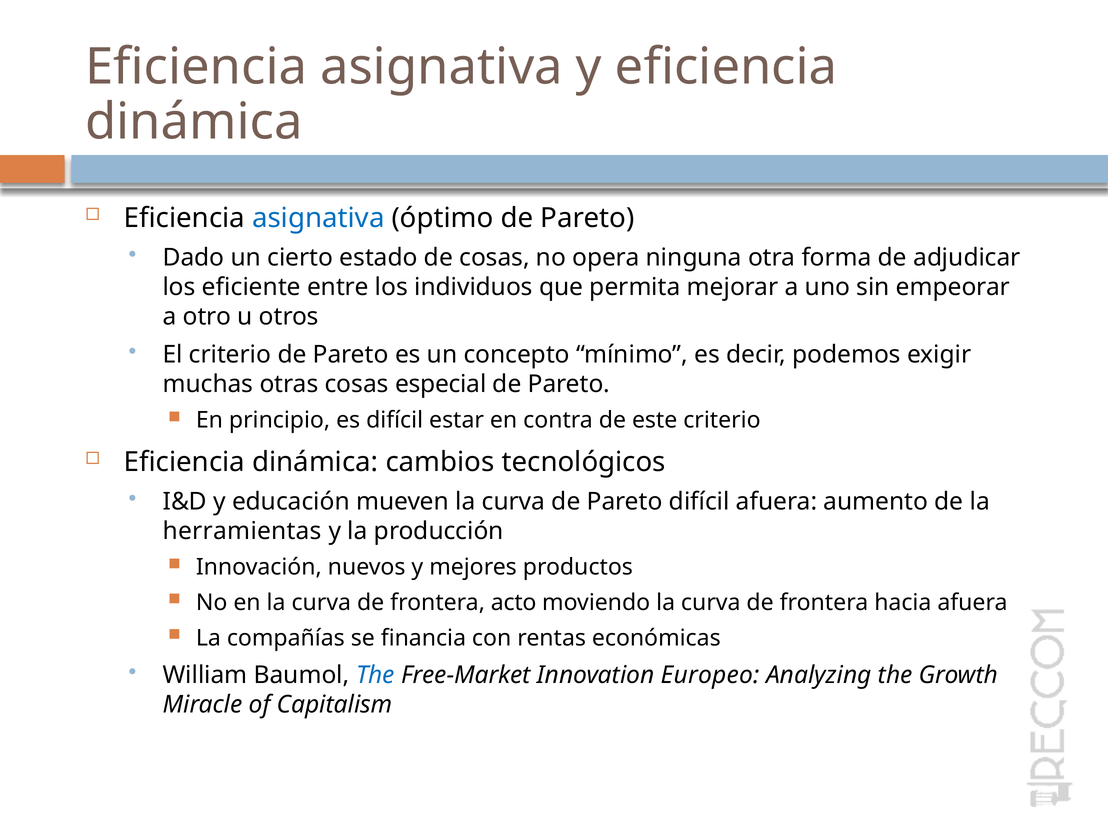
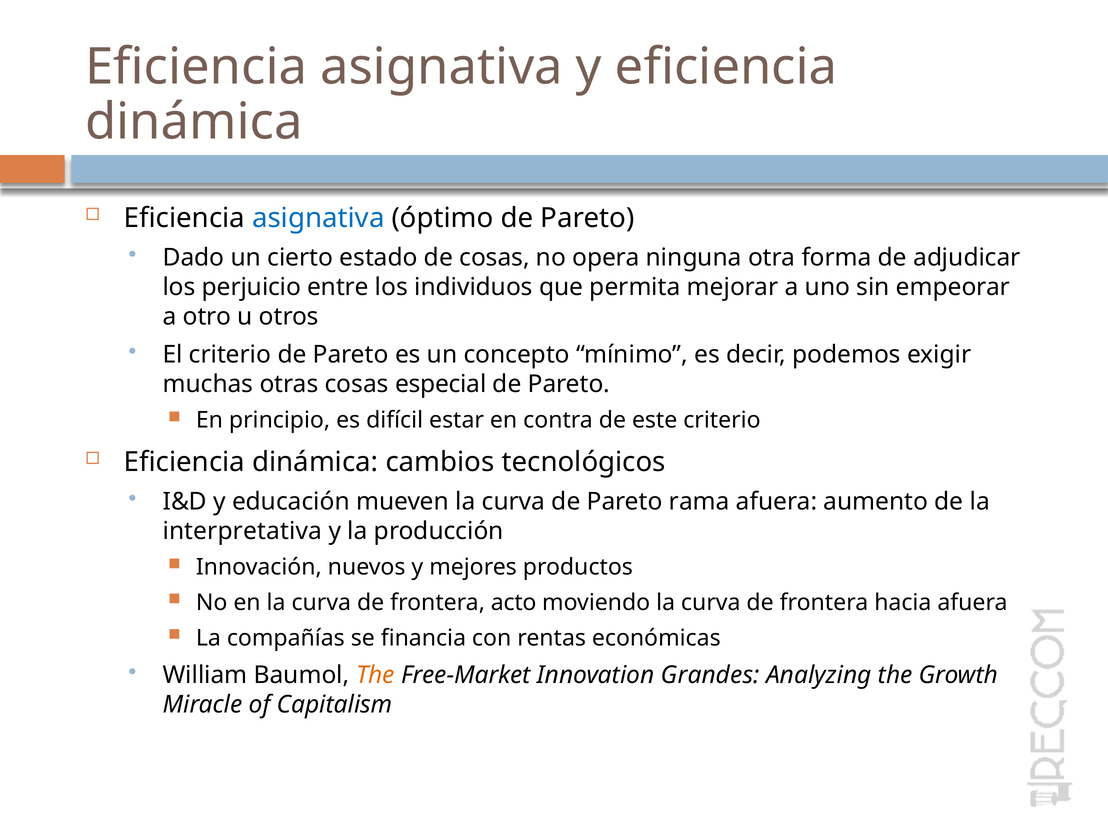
eficiente: eficiente -> perjuicio (251, 287)
Pareto difícil: difícil -> rama (699, 502)
herramientas: herramientas -> interpretativa (242, 531)
The colour: blue -> orange (375, 675)
Europeo: Europeo -> Grandes (710, 675)
